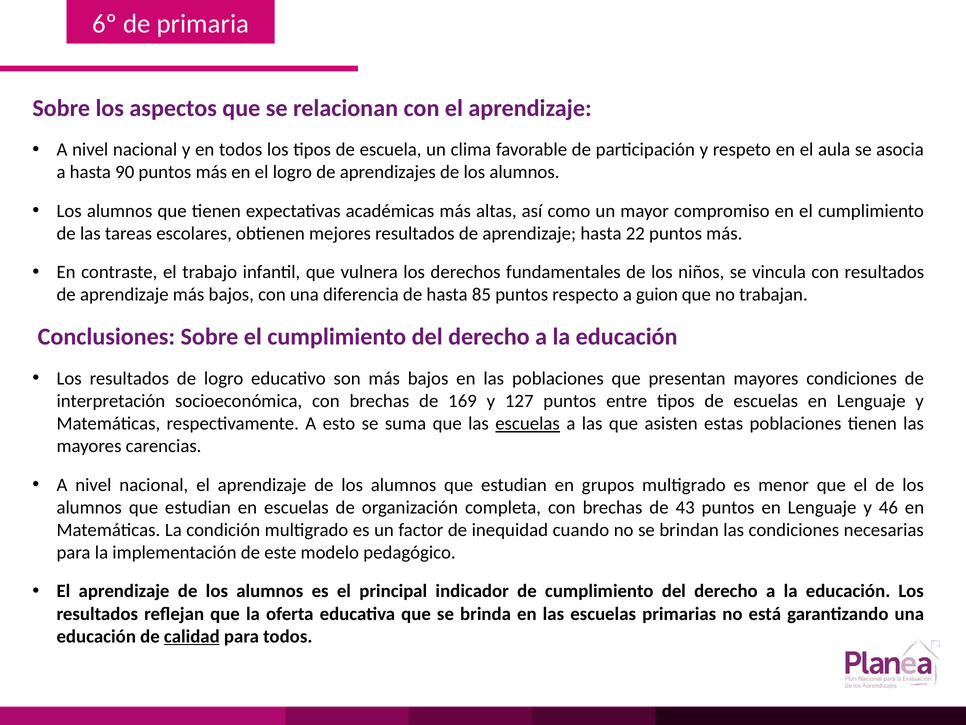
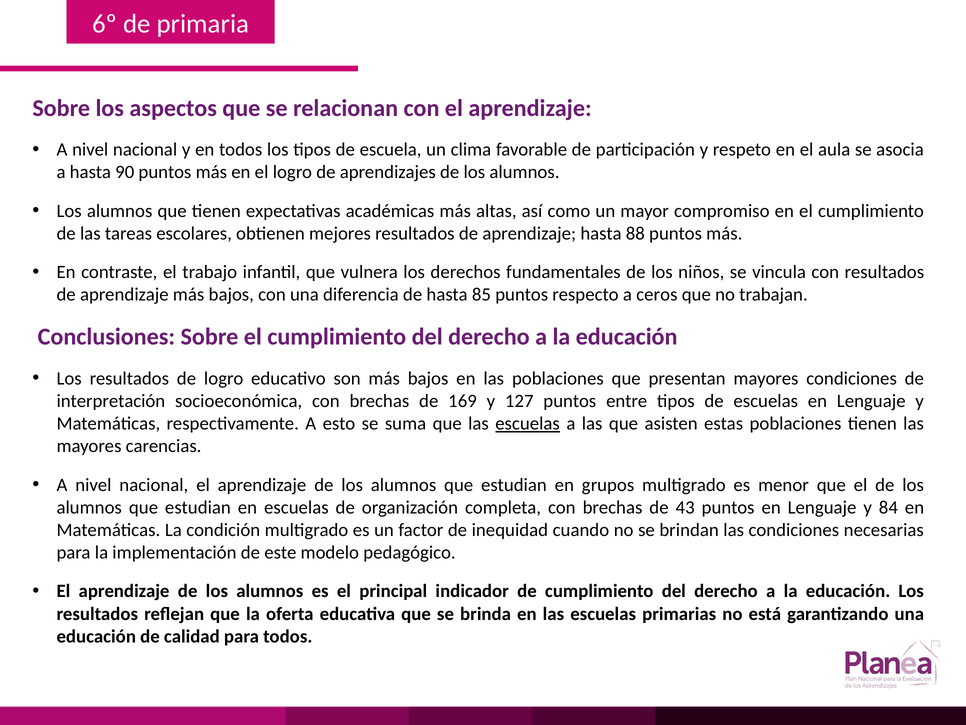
22: 22 -> 88 (635, 233)
guion: guion -> ceros (657, 295)
46: 46 -> 84 (888, 507)
calidad underline: present -> none (192, 636)
